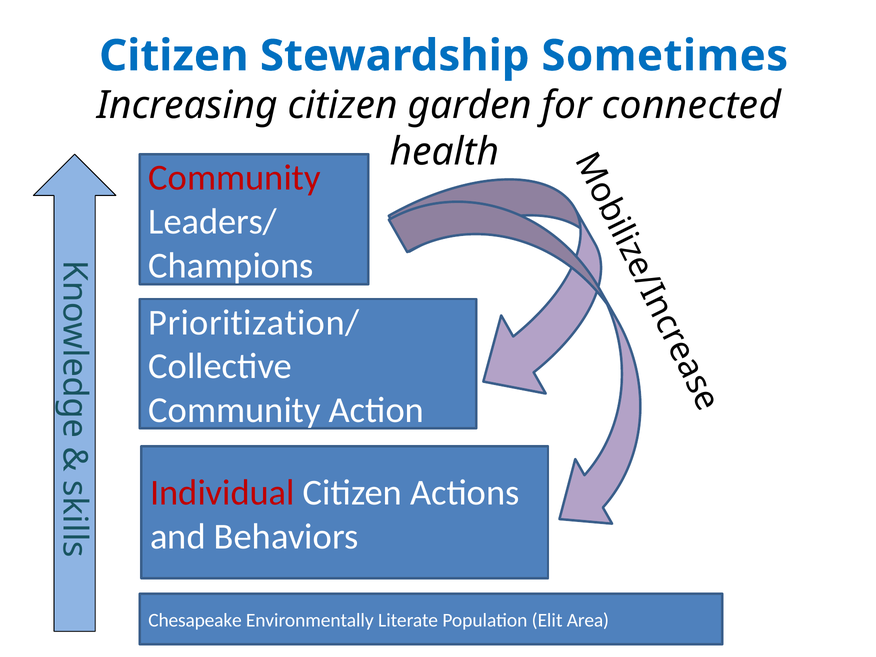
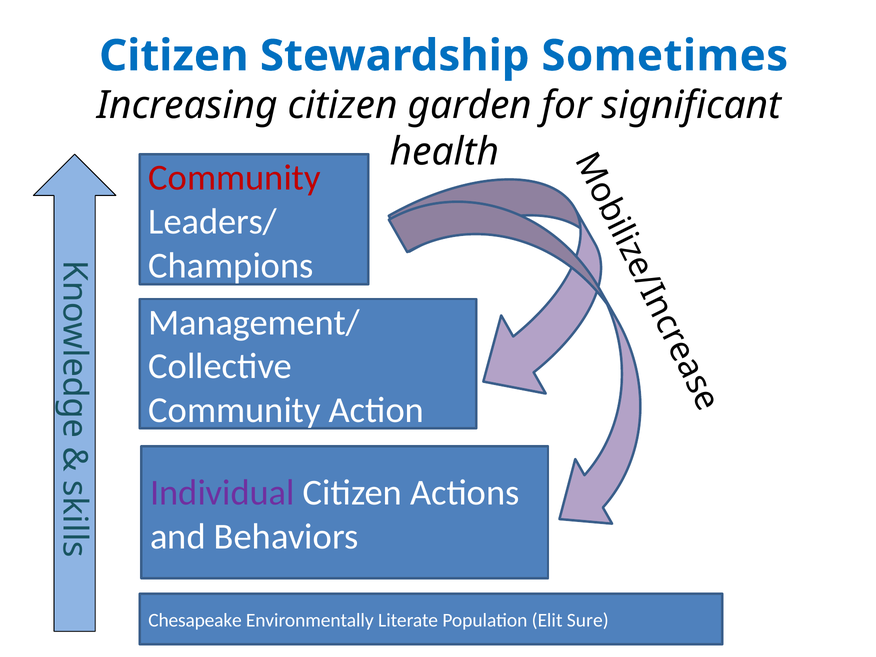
connected: connected -> significant (692, 105)
Prioritization/: Prioritization/ -> Management/ (254, 322)
Individual colour: red -> purple (222, 493)
Area: Area -> Sure (588, 620)
